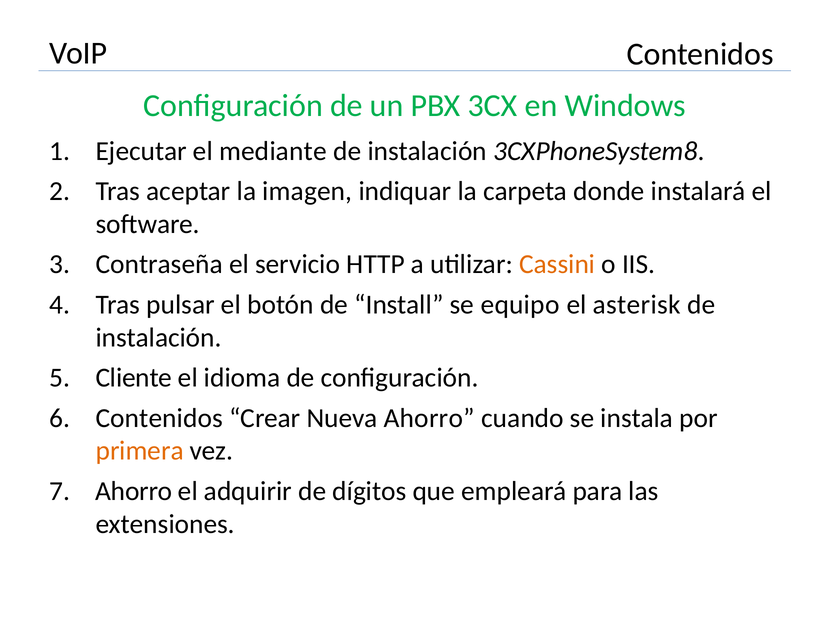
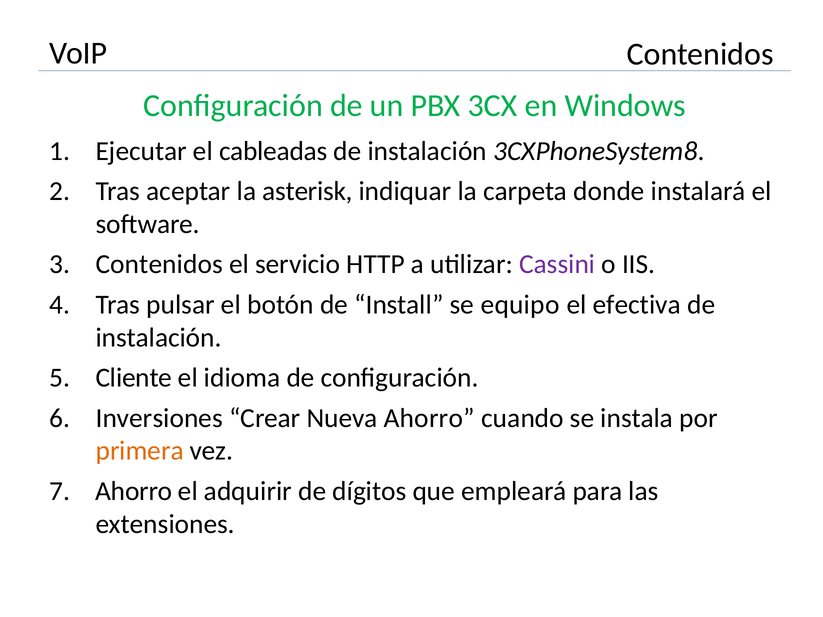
mediante: mediante -> cableadas (273, 151)
imagen: imagen -> asterisk (307, 191)
Contraseña: Contraseña -> Contenidos (159, 265)
Cassini colour: orange -> purple (557, 265)
asterisk: asterisk -> efectiva (637, 305)
Contenidos: Contenidos -> Inversiones (159, 418)
